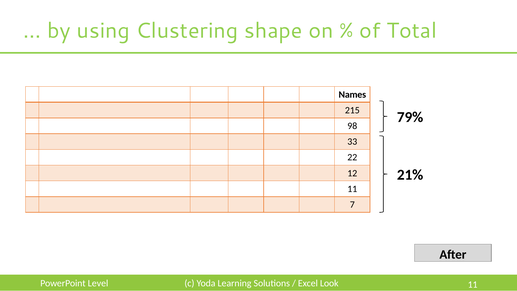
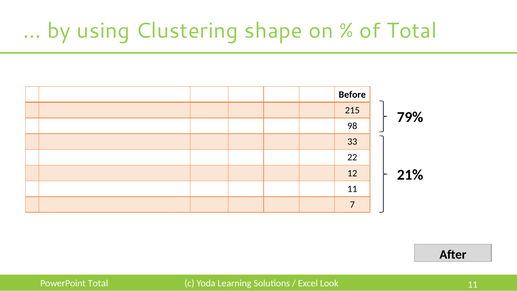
Names: Names -> Before (352, 94)
PowerPoint Level: Level -> Total (98, 283)
